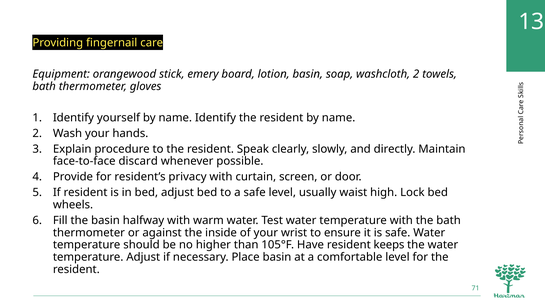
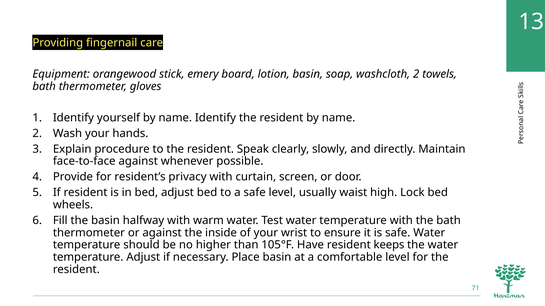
face-to-face discard: discard -> against (138, 162)
